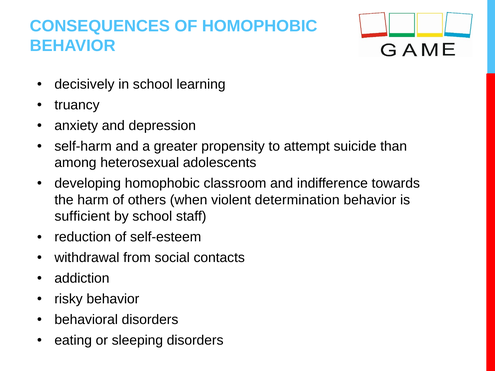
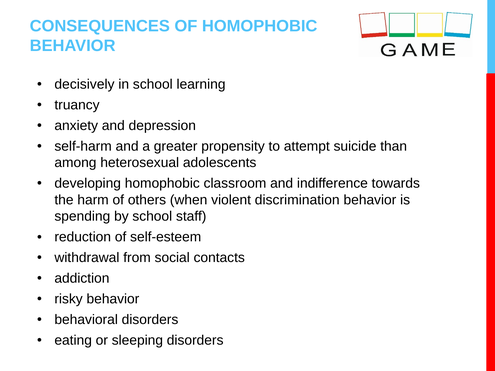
determination: determination -> discrimination (297, 200)
sufficient: sufficient -> spending (82, 216)
